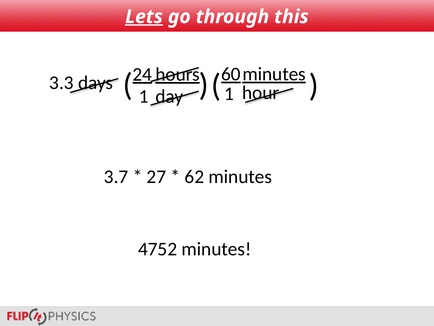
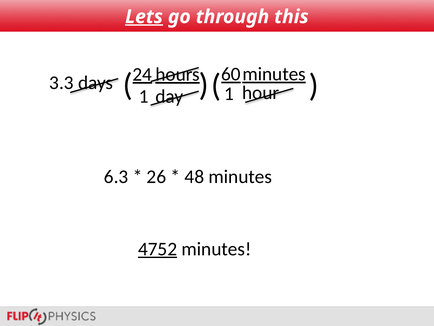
3.7: 3.7 -> 6.3 (116, 177)
27: 27 -> 26 (156, 177)
62: 62 -> 48 (194, 177)
4752 underline: none -> present (158, 249)
